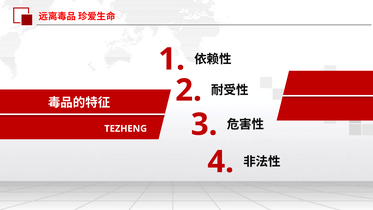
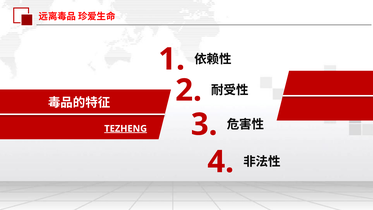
TEZHENG underline: none -> present (126, 129)
